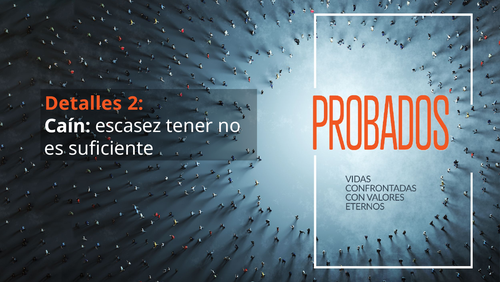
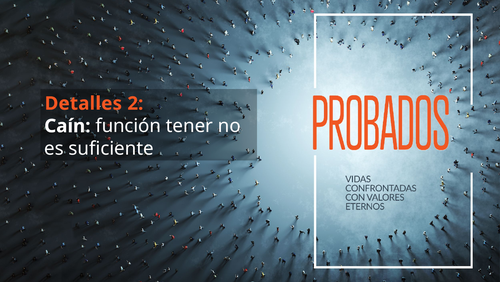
escasez: escasez -> función (128, 126)
